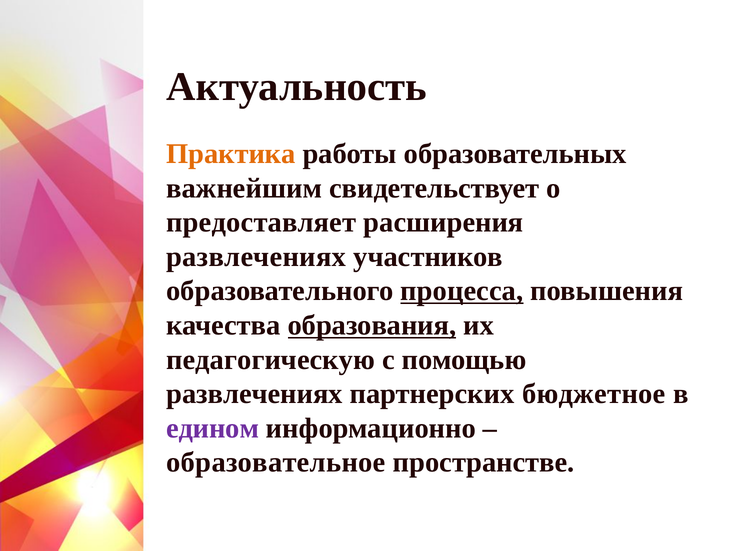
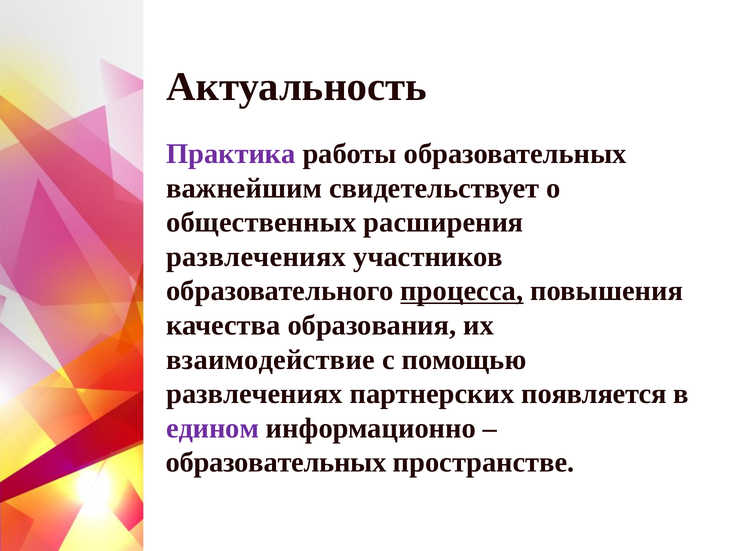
Практика colour: orange -> purple (231, 154)
предоставляет: предоставляет -> общественных (261, 222)
образования underline: present -> none (372, 325)
педагогическую: педагогическую -> взаимодействие (271, 359)
бюджетное: бюджетное -> появляется (594, 394)
образовательное: образовательное -> образовательных (276, 462)
